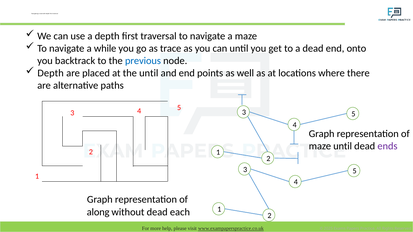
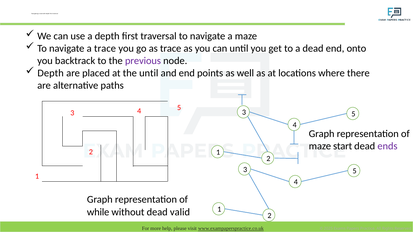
a while: while -> trace (105, 48)
previous colour: blue -> purple (143, 61)
maze until: until -> start (343, 146)
along: along -> while (98, 212)
each: each -> valid (180, 212)
